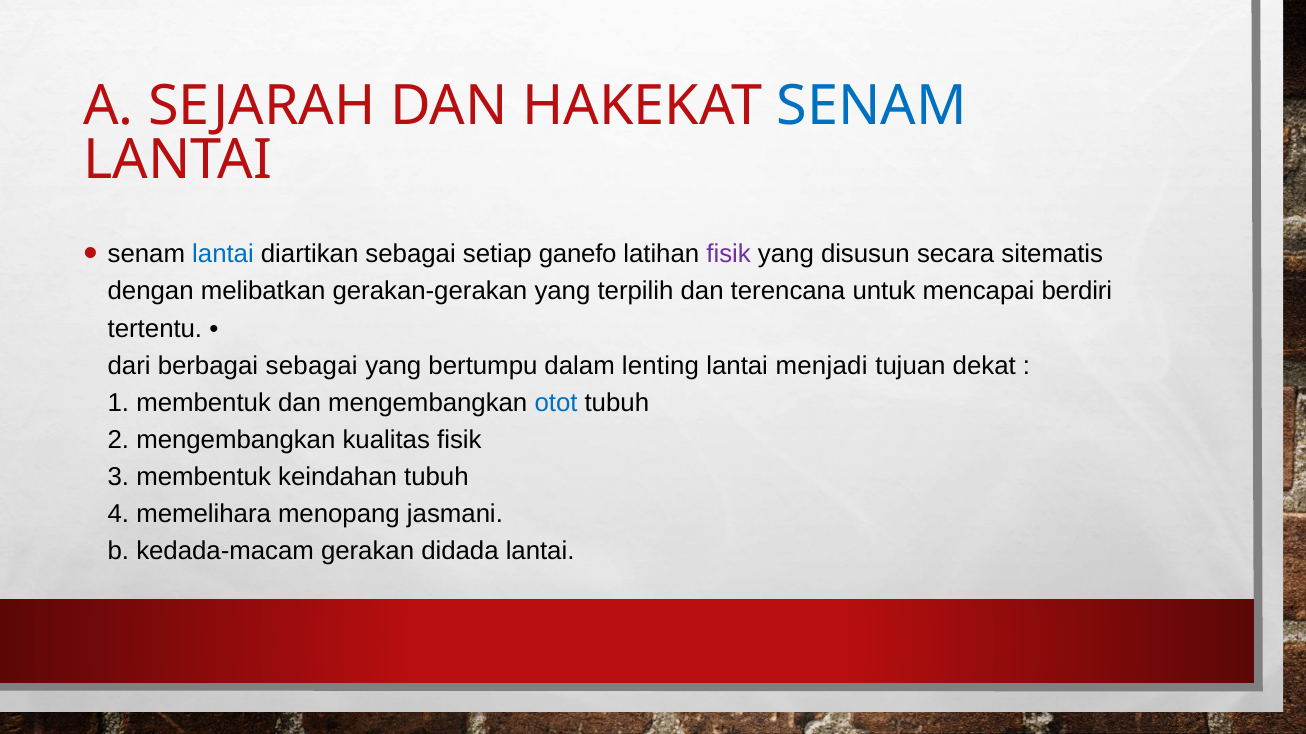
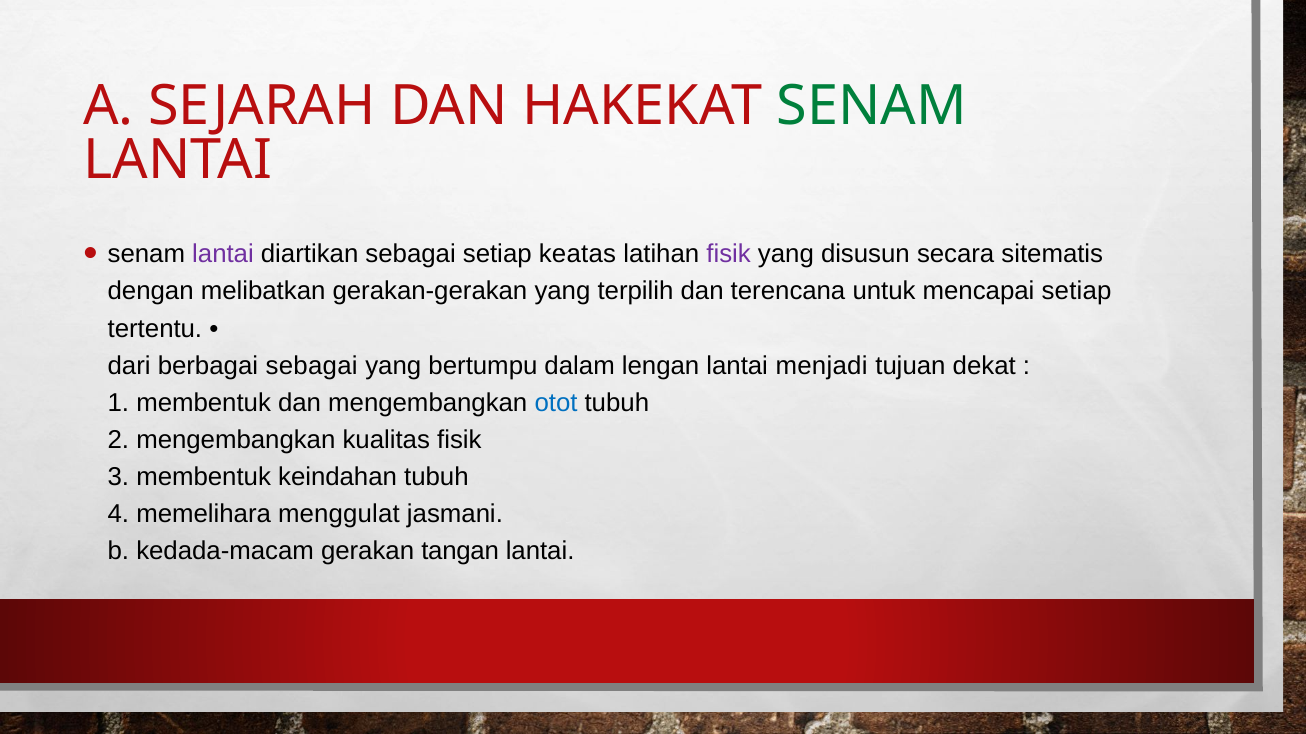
SENAM colour: blue -> green (872, 106)
lantai colour: blue -> purple (223, 255)
ganefo: ganefo -> keatas (577, 255)
mencapai berdiri: berdiri -> setiap (1077, 292)
lenting: lenting -> lengan (661, 366)
menopang: menopang -> menggulat (339, 515)
didada: didada -> tangan (460, 552)
